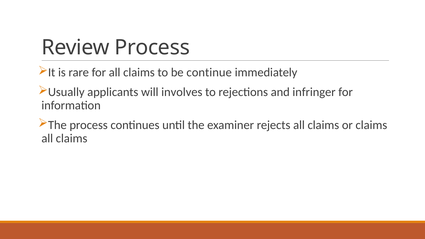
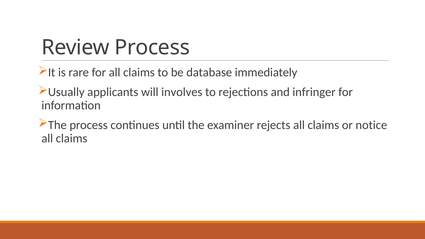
continue: continue -> database (209, 73)
or claims: claims -> notice (371, 125)
